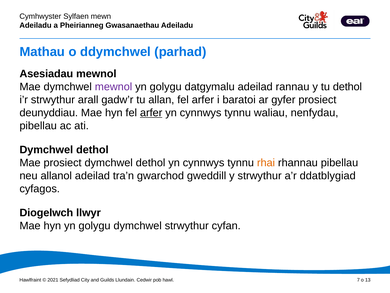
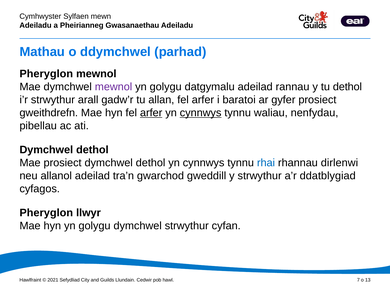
Asesiadau: Asesiadau -> Pheryglon (46, 74)
deunyddiau: deunyddiau -> gweithdrefn (49, 113)
cynnwys underline: none -> present (201, 113)
rhai colour: orange -> blue (266, 163)
rhannau pibellau: pibellau -> dirlenwi (339, 163)
Diogelwch: Diogelwch -> Pheryglon (46, 212)
